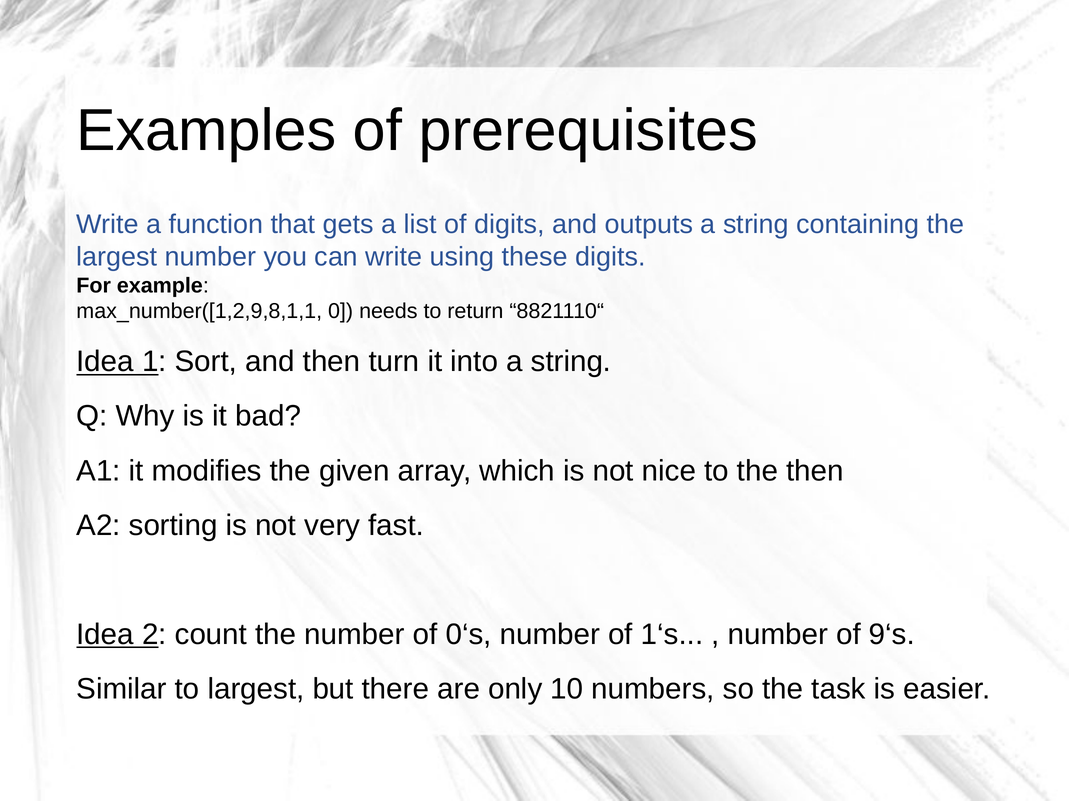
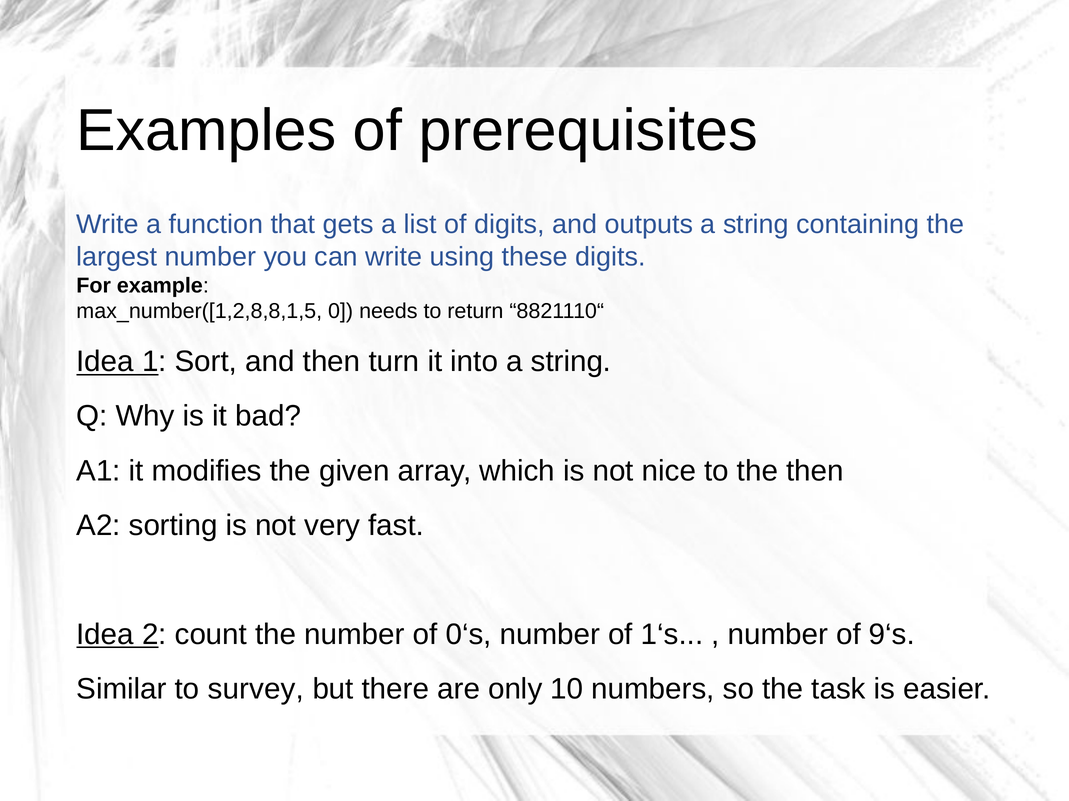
max_number([1,2,9,8,1,1: max_number([1,2,9,8,1,1 -> max_number([1,2,8,8,1,5 (199, 312)
to largest: largest -> survey (256, 689)
